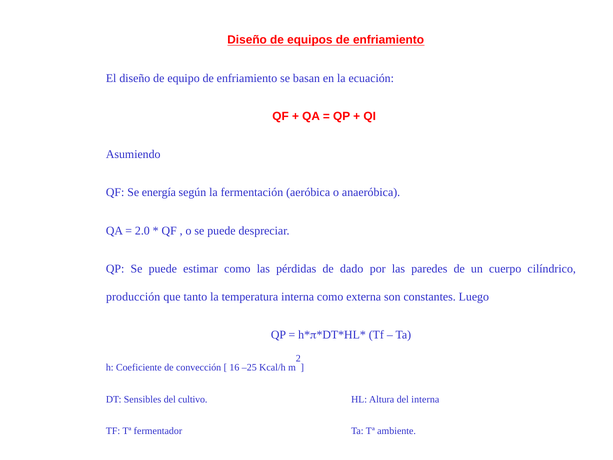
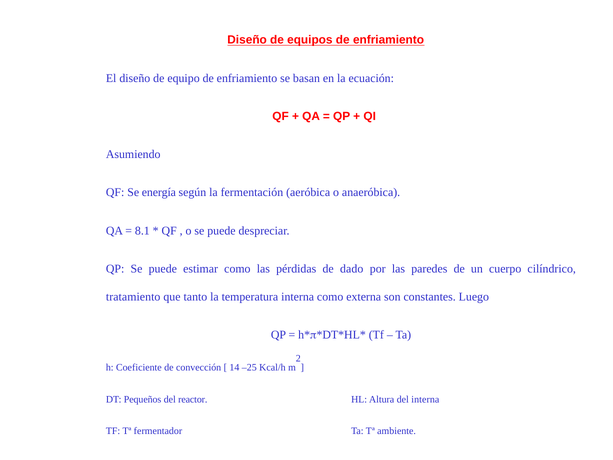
2.0: 2.0 -> 8.1 (142, 231)
producción: producción -> tratamiento (133, 297)
16: 16 -> 14 (234, 367)
Sensibles: Sensibles -> Pequeños (143, 399)
cultivo: cultivo -> reactor (193, 399)
